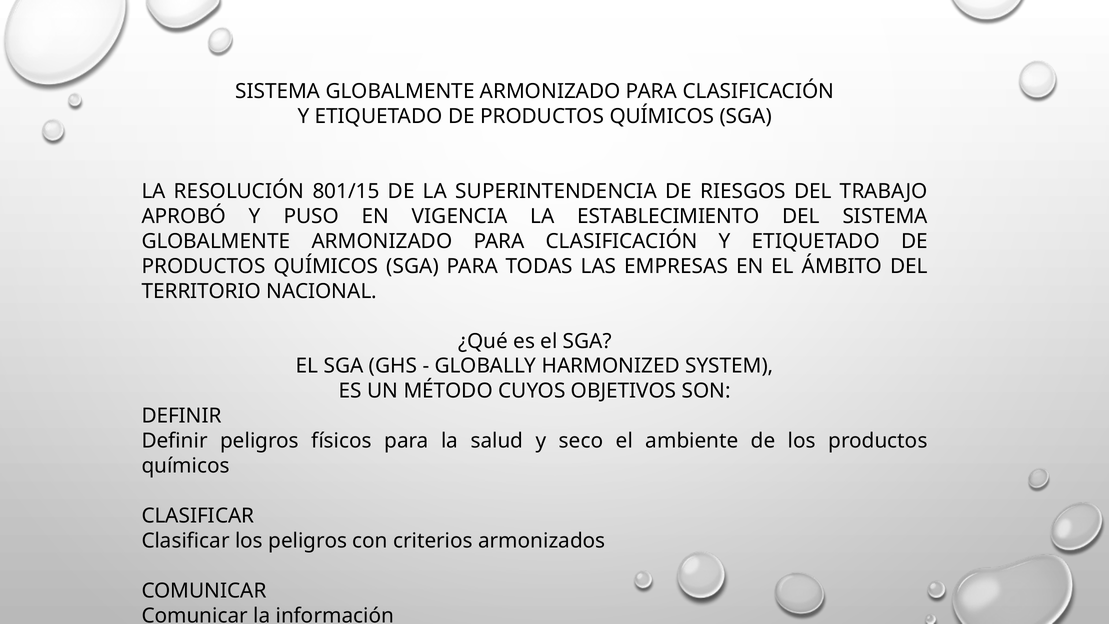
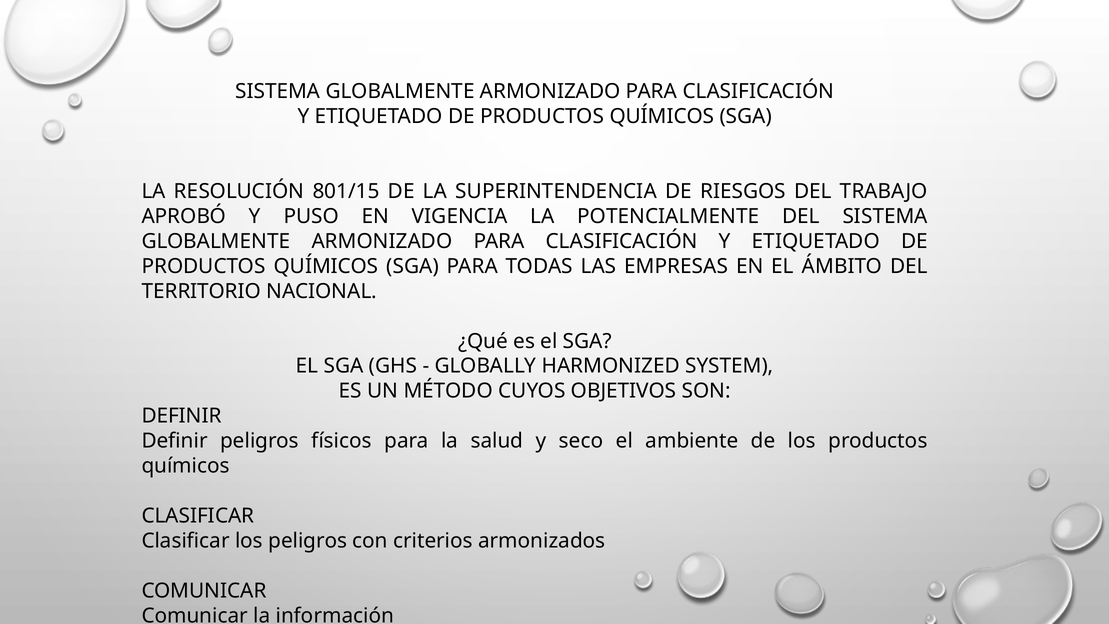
ESTABLECIMIENTO: ESTABLECIMIENTO -> POTENCIALMENTE (668, 216)
